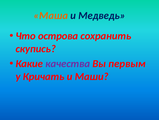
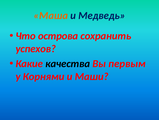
скупись: скупись -> успехов (36, 48)
качества colour: purple -> black (68, 63)
Кричать: Кричать -> Корнями (44, 76)
